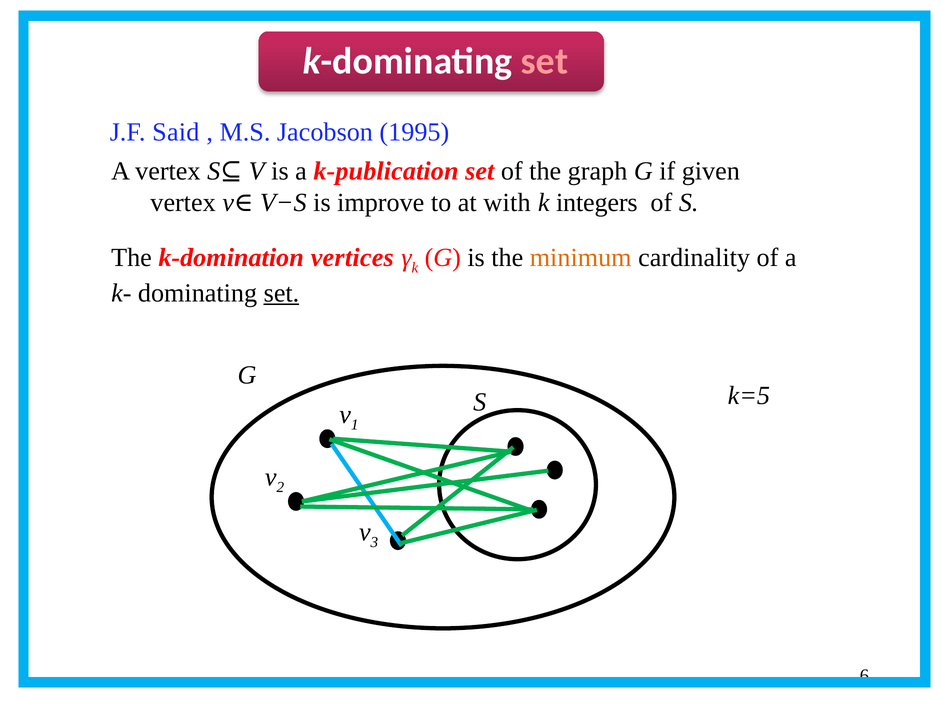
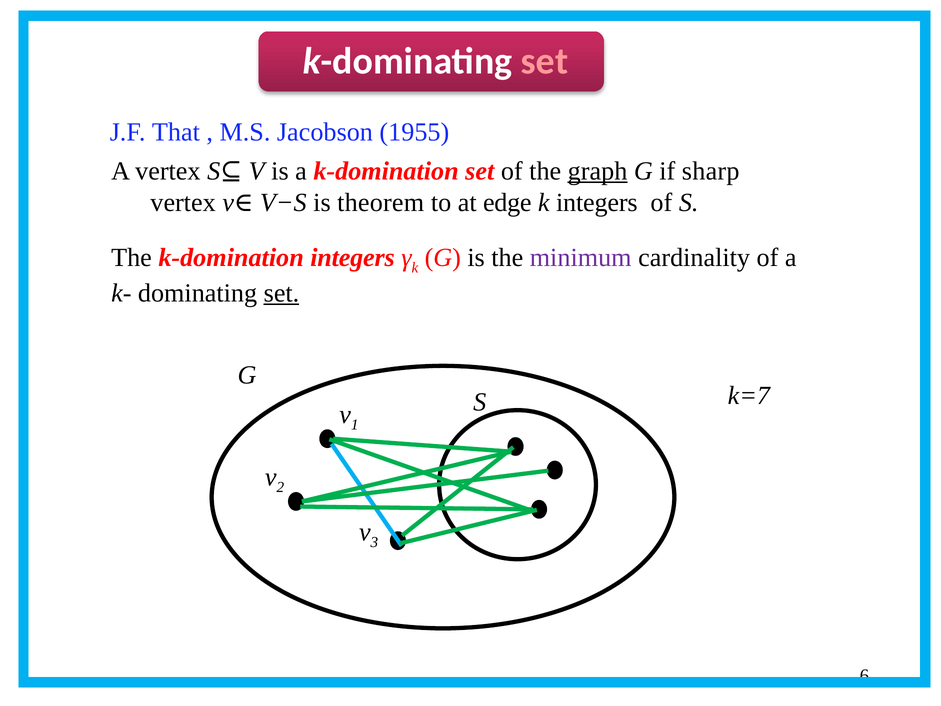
Said: Said -> That (176, 132)
1995: 1995 -> 1955 (414, 132)
a k-publication: k-publication -> k-domination (386, 171)
graph underline: none -> present (598, 171)
given: given -> sharp (711, 171)
improve: improve -> theorem (381, 203)
with: with -> edge (507, 203)
k-domination vertices: vertices -> integers (352, 257)
minimum colour: orange -> purple (581, 257)
k=5: k=5 -> k=7 (749, 396)
